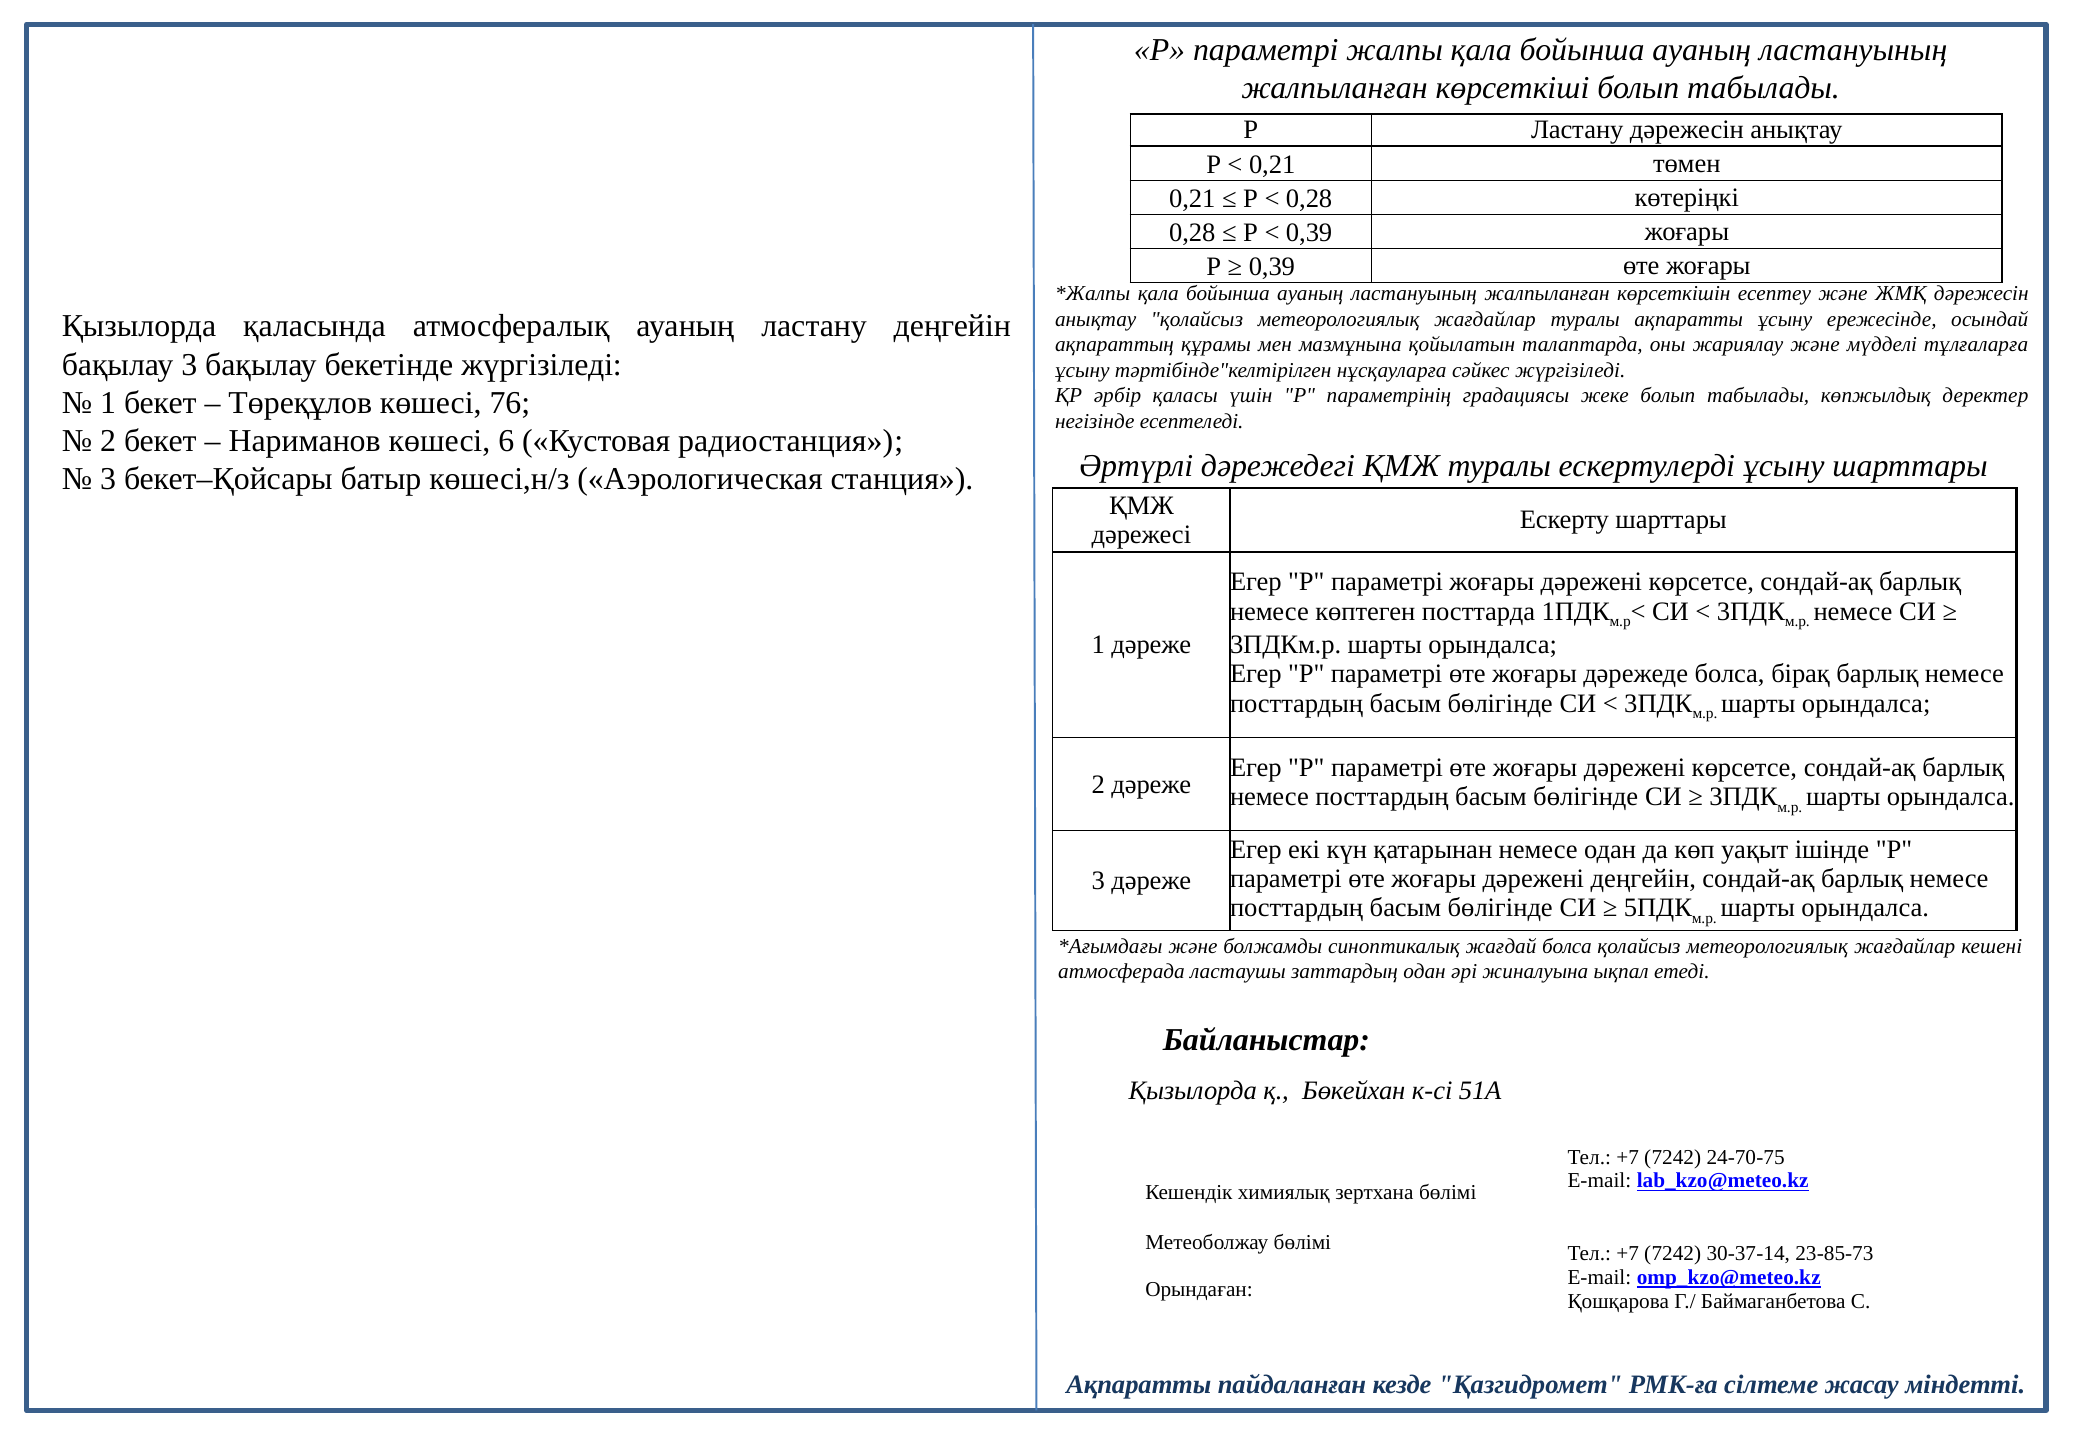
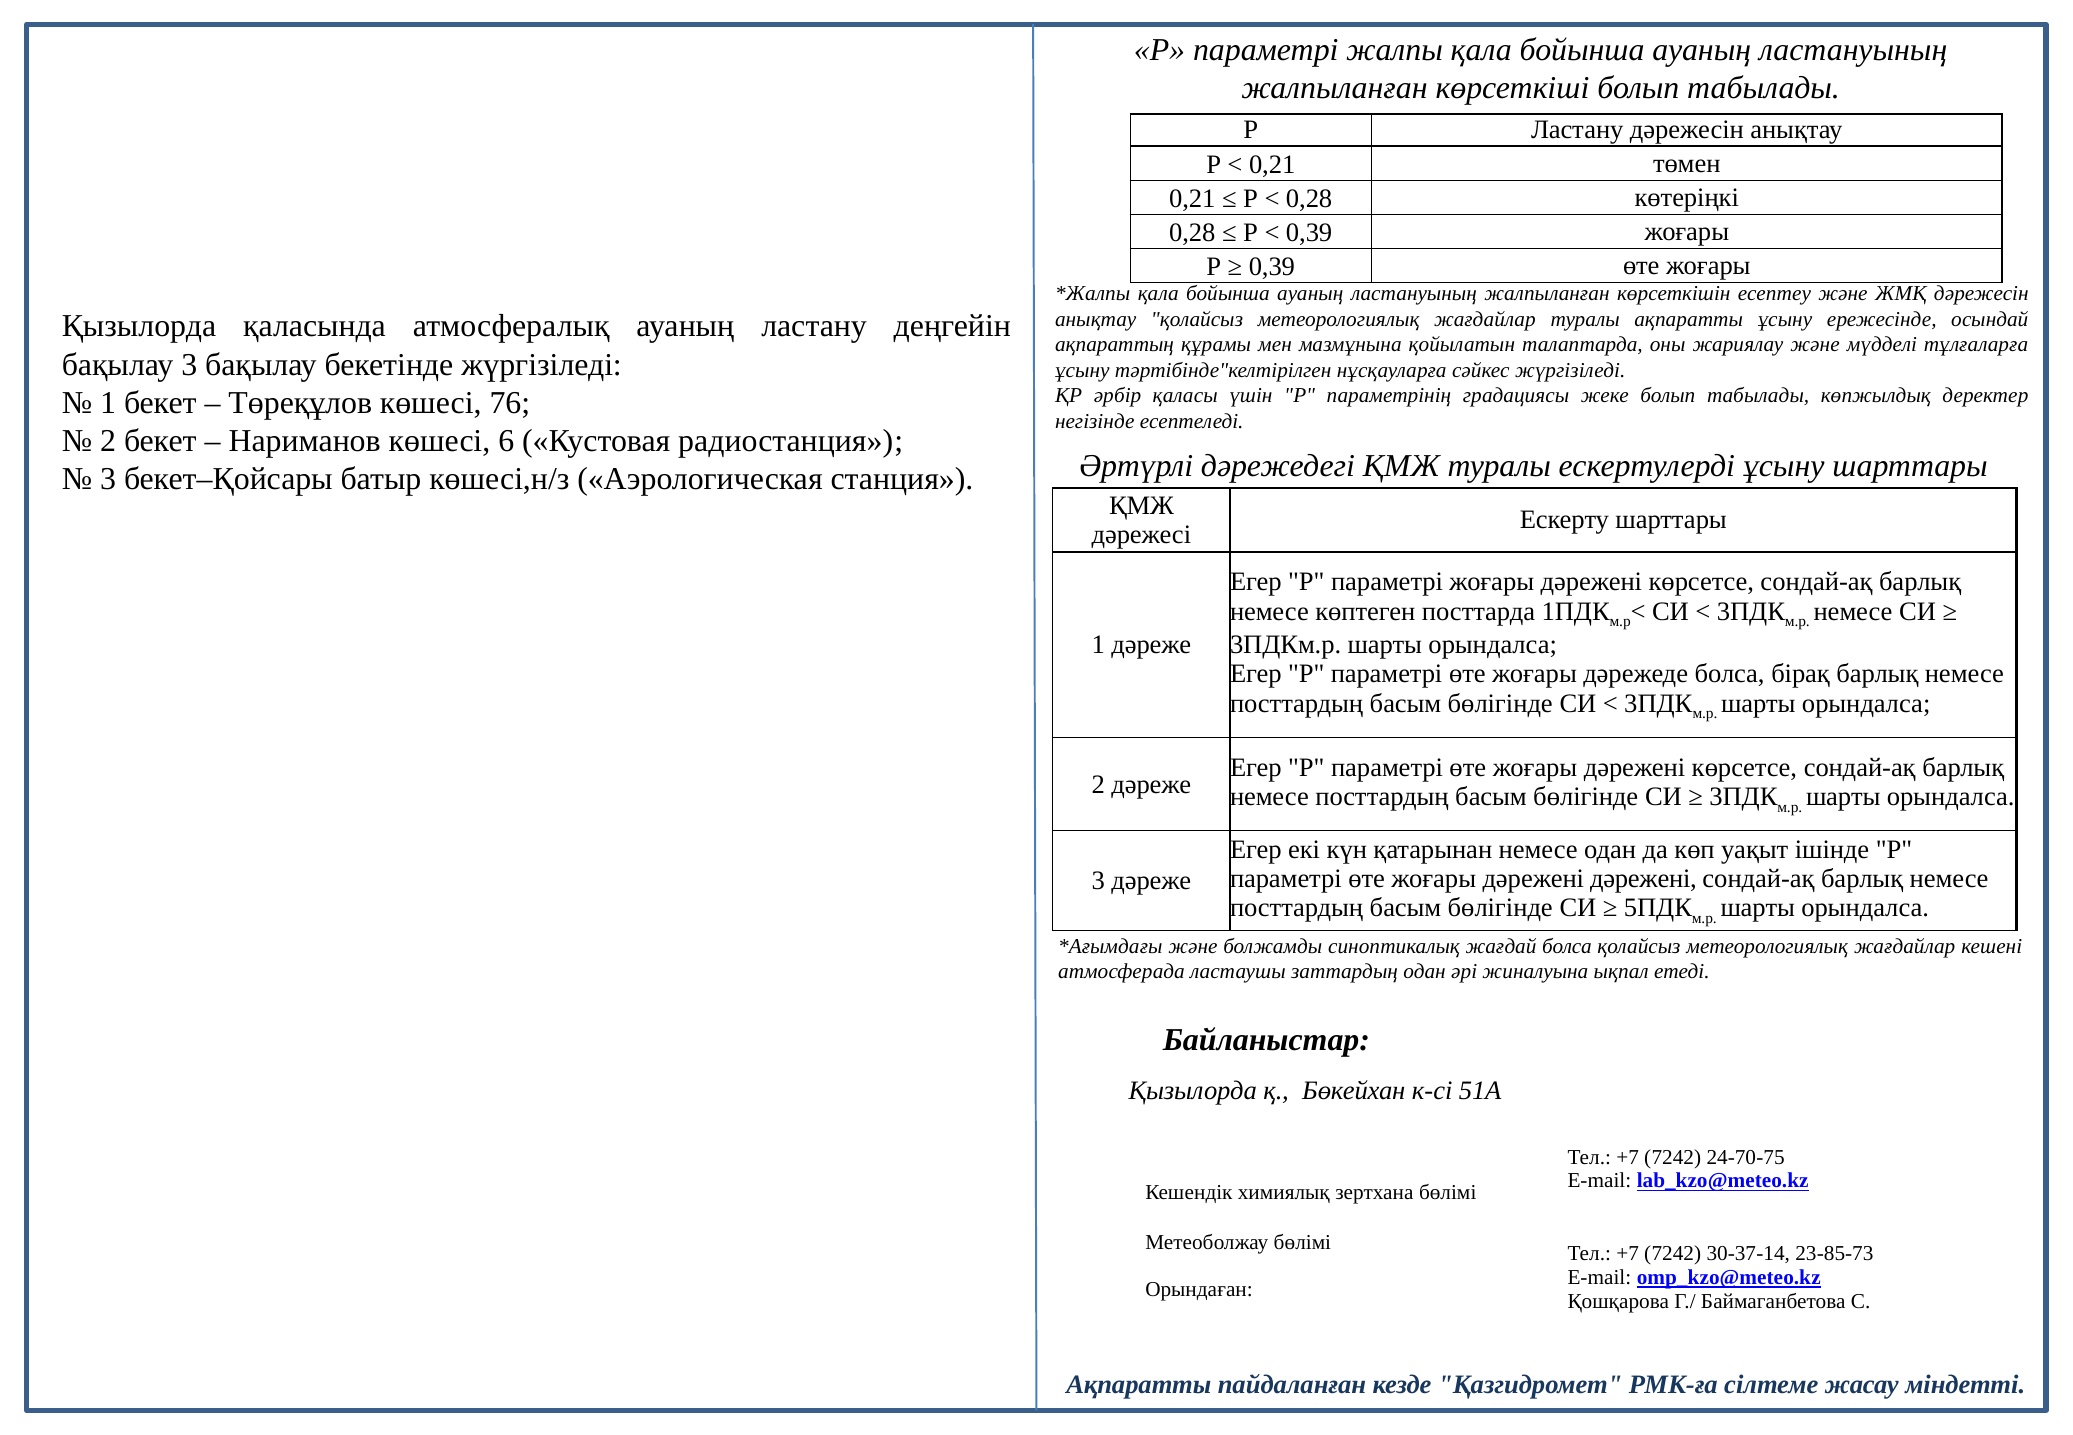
дәрежені деңгейін: деңгейін -> дәрежені (1643, 879)
